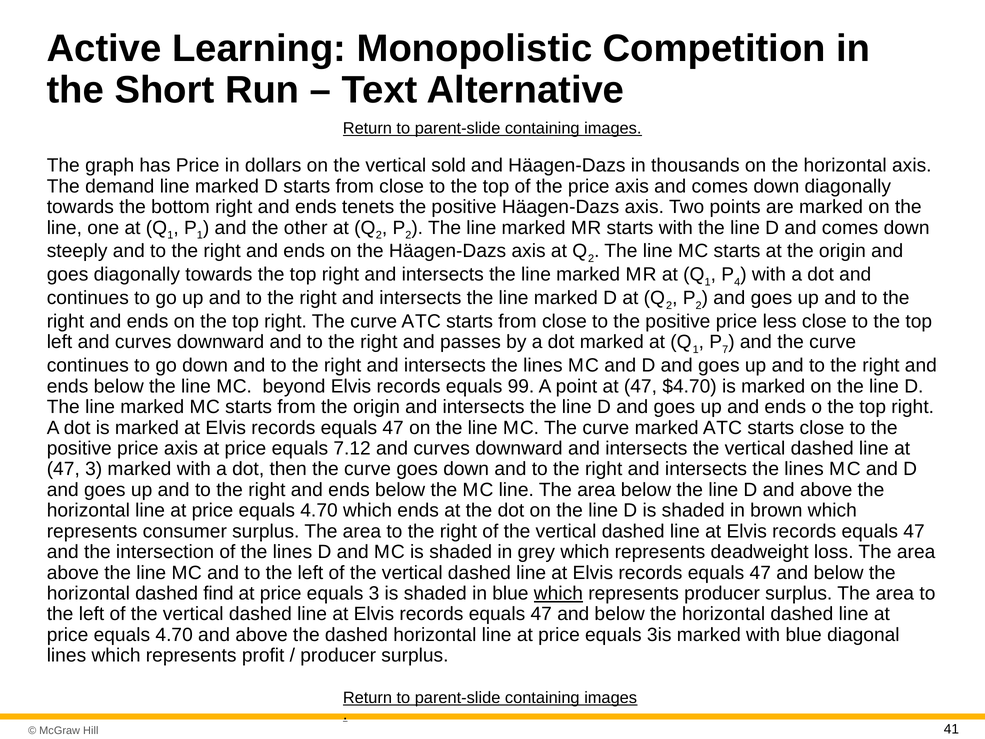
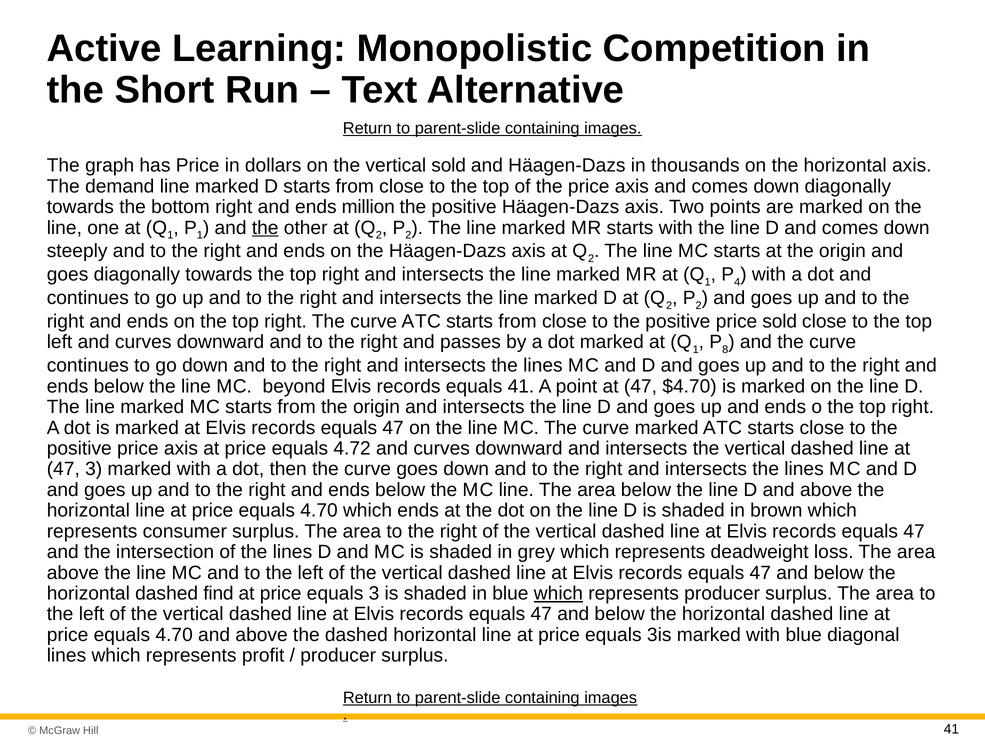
tenets: tenets -> million (368, 207)
the underline: none -> present (265, 228)
price less: less -> sold (780, 321)
7: 7 -> 8 (725, 349)
equals 99: 99 -> 41 (521, 386)
7.12: 7.12 -> 4.72 (352, 448)
